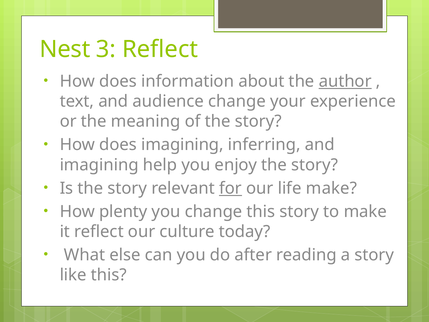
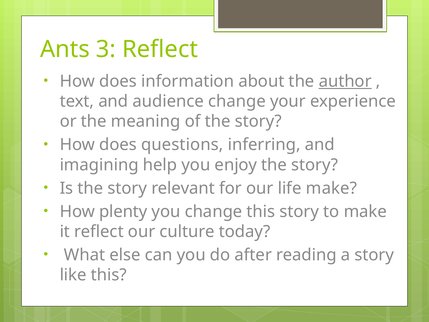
Nest: Nest -> Ants (65, 49)
does imagining: imagining -> questions (182, 145)
for underline: present -> none (231, 188)
